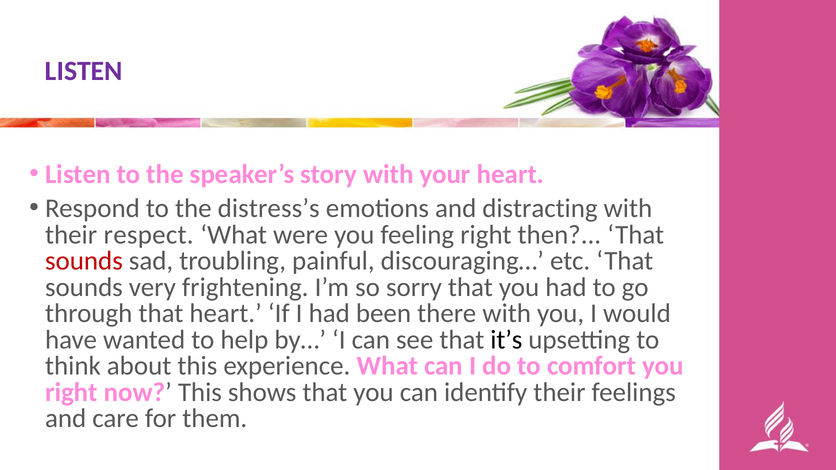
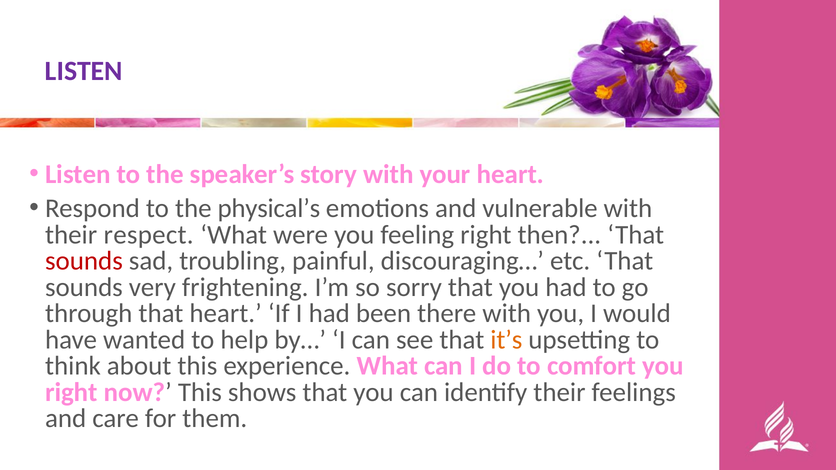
distress’s: distress’s -> physical’s (269, 209)
distracting: distracting -> vulnerable (540, 209)
it’s colour: black -> orange (506, 340)
